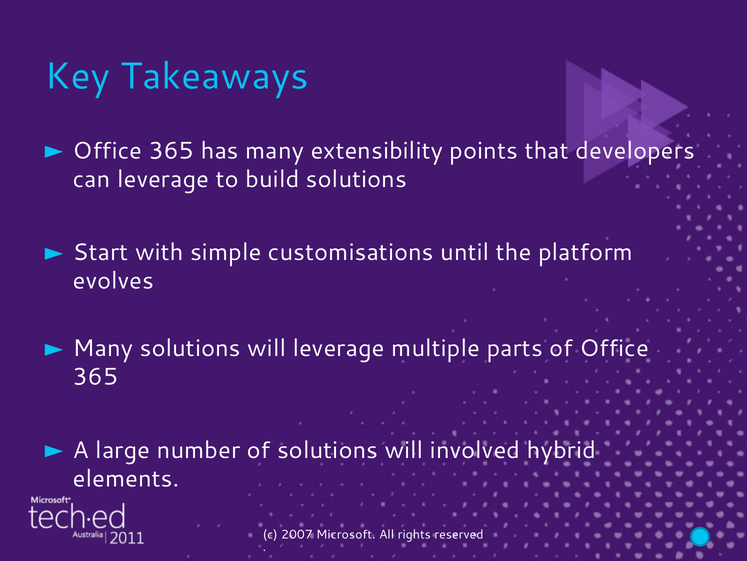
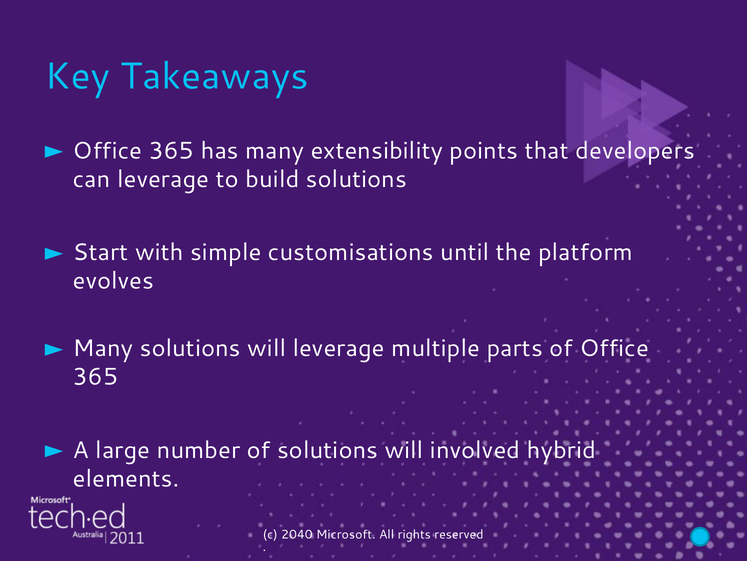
2007: 2007 -> 2040 (297, 534)
